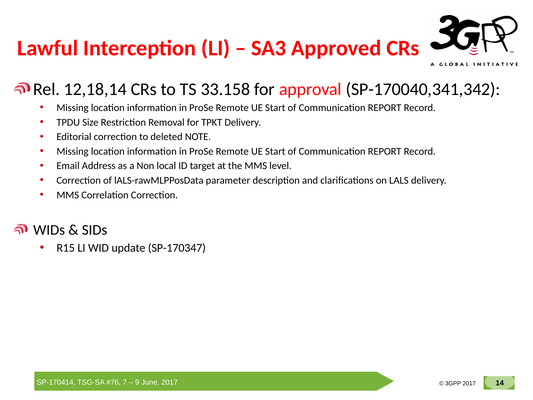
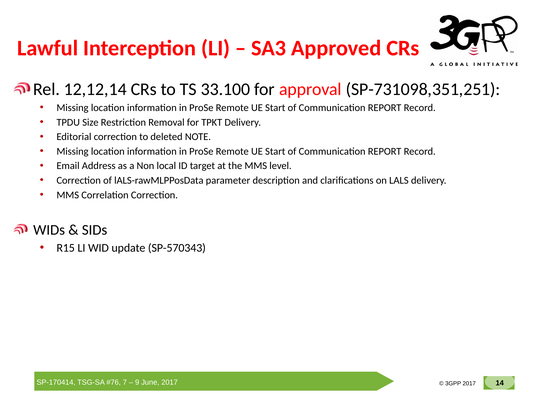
12,18,14: 12,18,14 -> 12,12,14 (95, 89)
33.158: 33.158 -> 33.100 (225, 89)
SP-170040,341,342: SP-170040,341,342 -> SP-731098,351,251 (423, 89)
SP-170347: SP-170347 -> SP-570343 (177, 248)
